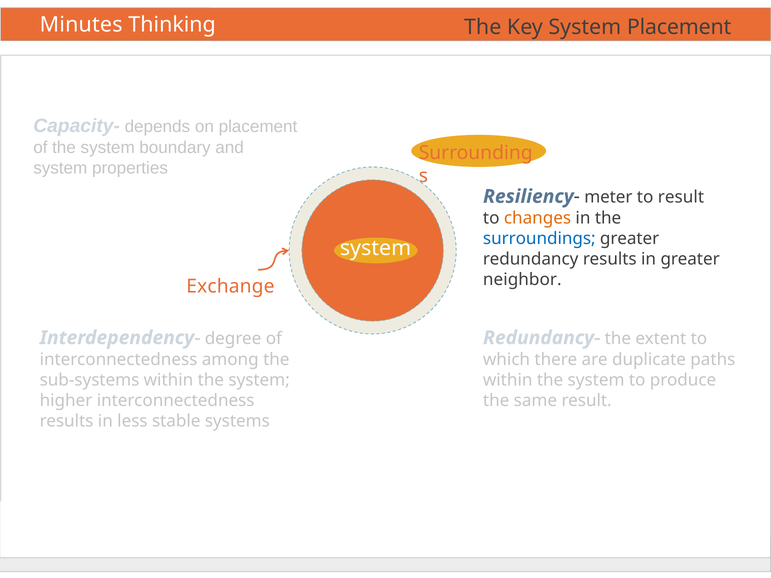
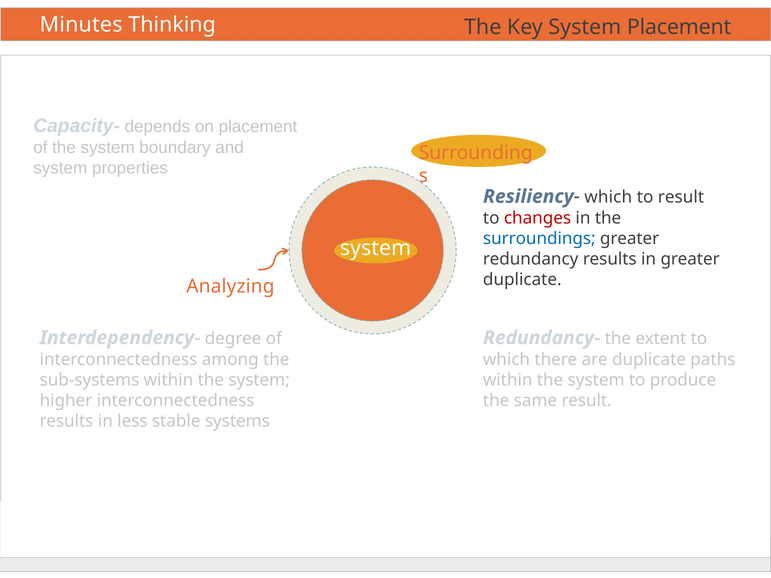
meter: meter -> which (608, 197)
changes colour: orange -> red (538, 218)
neighbor: neighbor -> duplicate (522, 280)
Exchange: Exchange -> Analyzing (230, 287)
